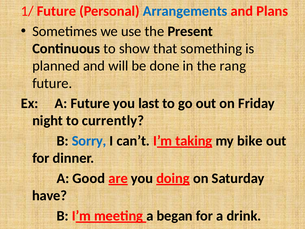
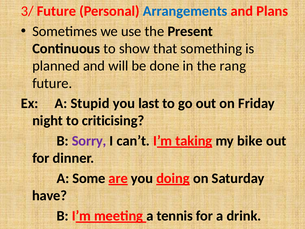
1/: 1/ -> 3/ (27, 11)
A Future: Future -> Stupid (90, 103)
currently: currently -> criticising (113, 121)
Sorry colour: blue -> purple (89, 141)
Good: Good -> Some (89, 178)
began: began -> tennis (175, 216)
